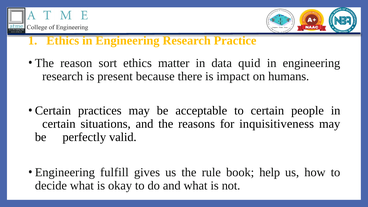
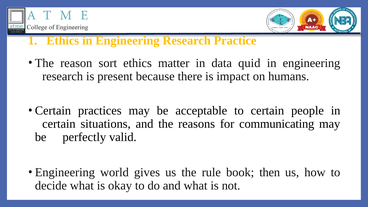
inquisitiveness: inquisitiveness -> communicating (277, 124)
fulfill: fulfill -> world (114, 172)
help: help -> then (270, 172)
